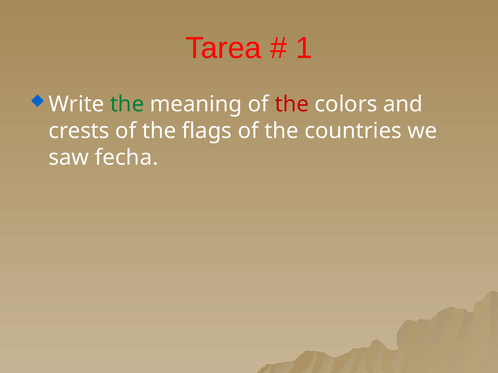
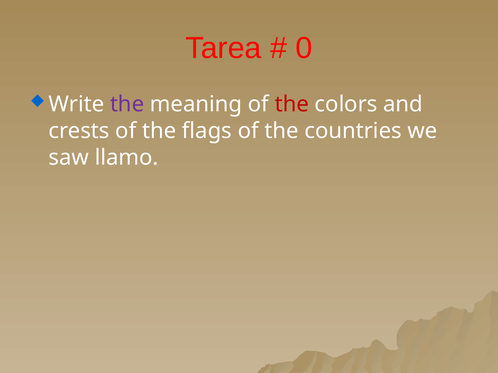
1: 1 -> 0 (304, 48)
the colour: green -> purple (127, 104)
fecha: fecha -> llamo (127, 158)
